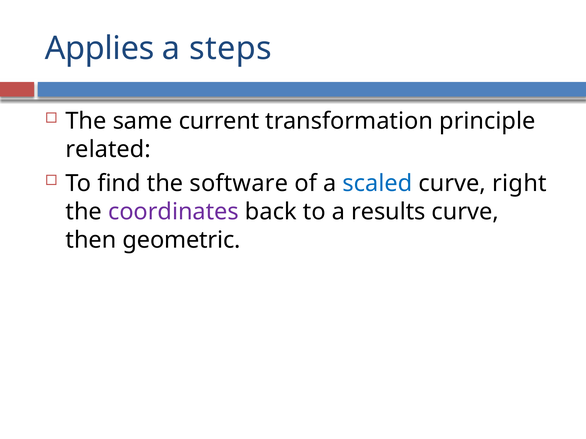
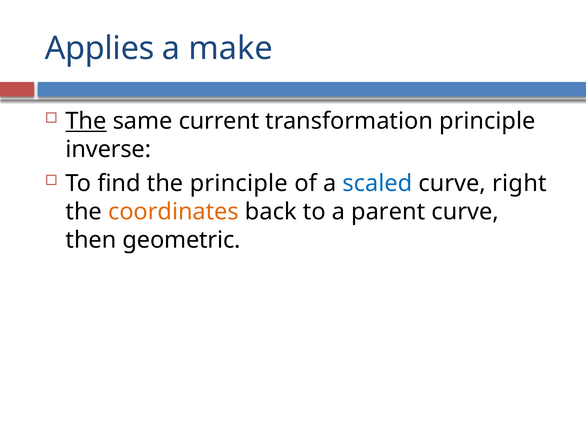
steps: steps -> make (231, 49)
The underline: none -> present (86, 121)
related: related -> inverse (108, 150)
the software: software -> principle (239, 184)
coordinates colour: purple -> orange (173, 212)
results: results -> parent (388, 212)
